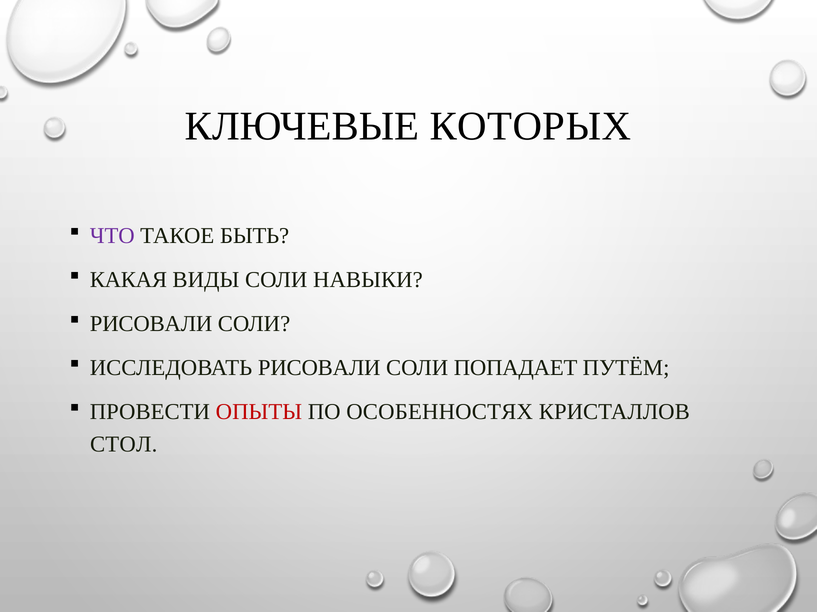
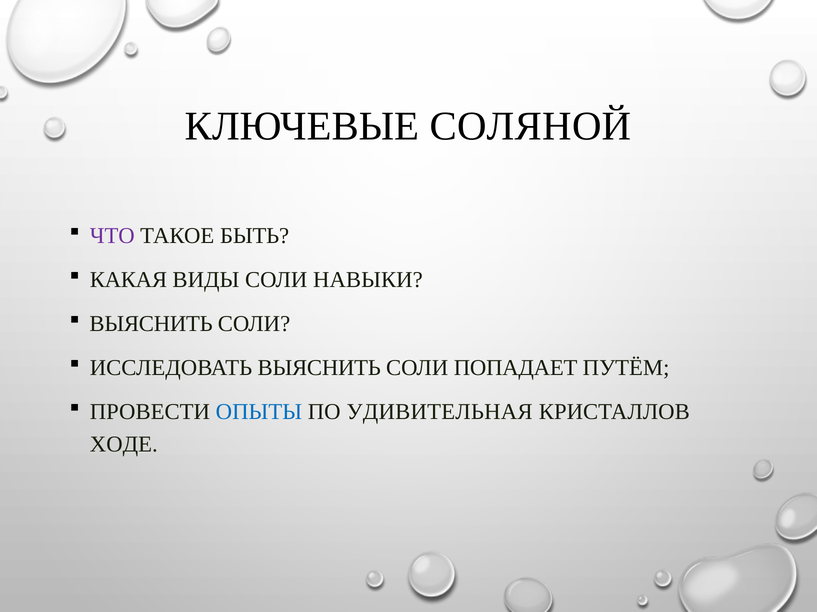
КОТОРЫХ: КОТОРЫХ -> СОЛЯНОЙ (530, 126)
РИСОВАЛИ: РИСОВАЛИ -> ВЫЯСНИТЬ (151, 324)
ИССЛЕДОВАТЬ РИСОВАЛИ: РИСОВАЛИ -> ВЫЯСНИТЬ (319, 368)
ОПЫТЫ colour: red -> blue (259, 412)
ОСОБЕННОСТЯХ: ОСОБЕННОСТЯХ -> УДИВИТЕЛЬНАЯ (440, 412)
СТОЛ: СТОЛ -> ХОДЕ (124, 445)
